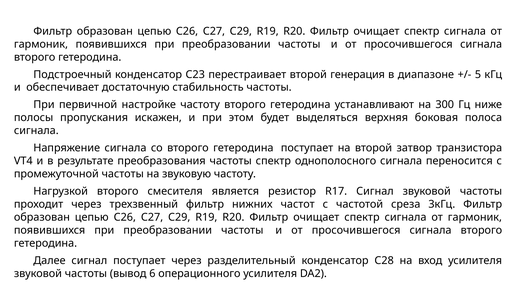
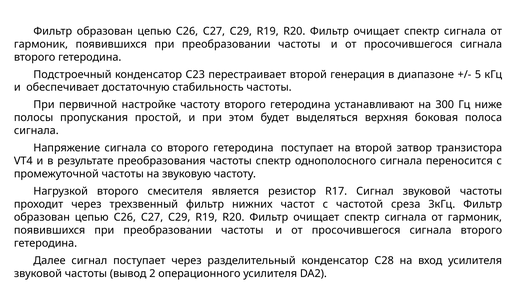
искажен: искажен -> простой (158, 118)
6: 6 -> 2 (152, 273)
